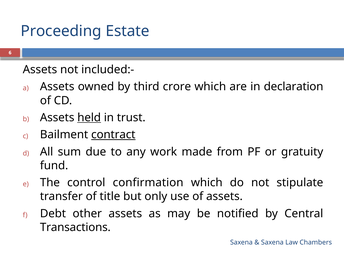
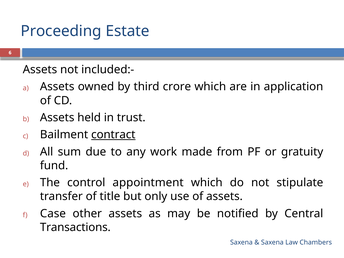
declaration: declaration -> application (294, 87)
held underline: present -> none (89, 118)
confirmation: confirmation -> appointment (148, 183)
Debt: Debt -> Case (53, 214)
